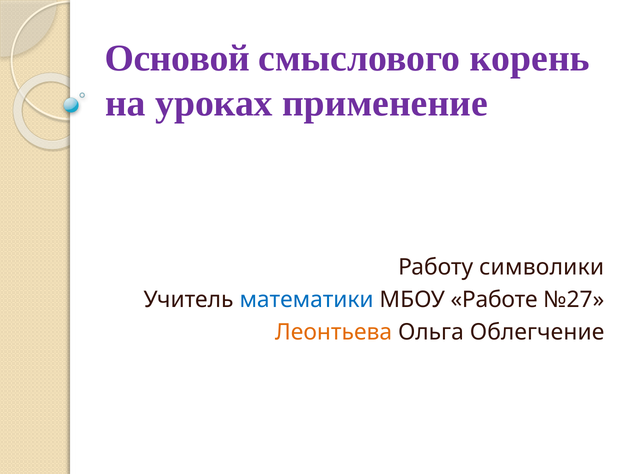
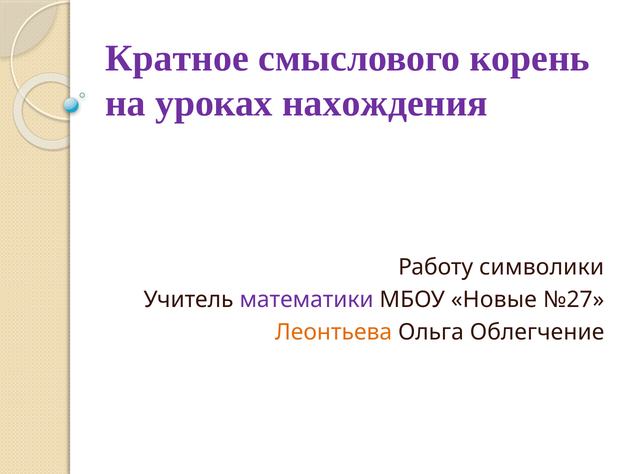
Основой: Основой -> Кратное (177, 58)
применение: применение -> нахождения (385, 103)
математики colour: blue -> purple (307, 300)
Работе: Работе -> Новые (494, 300)
